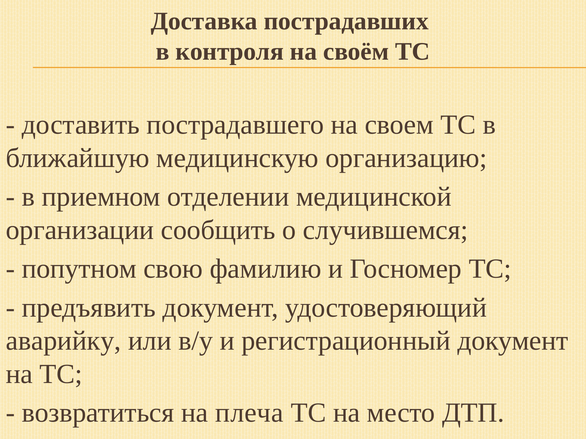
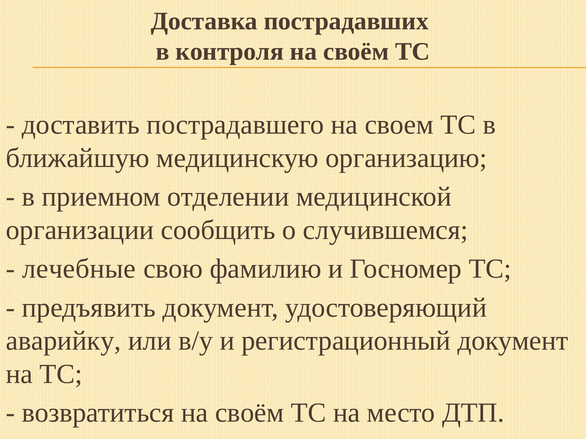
попутном: попутном -> лечебные (79, 269)
возвратиться на плеча: плеча -> своём (249, 413)
